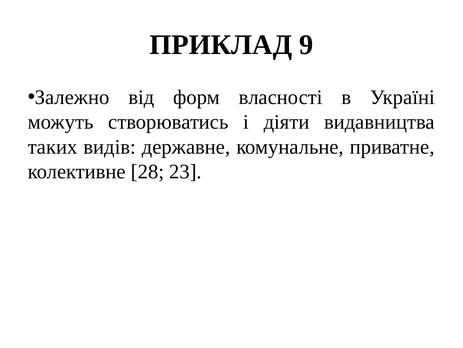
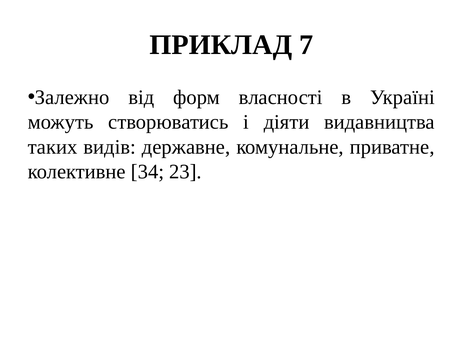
9: 9 -> 7 (306, 45)
28: 28 -> 34 (147, 171)
